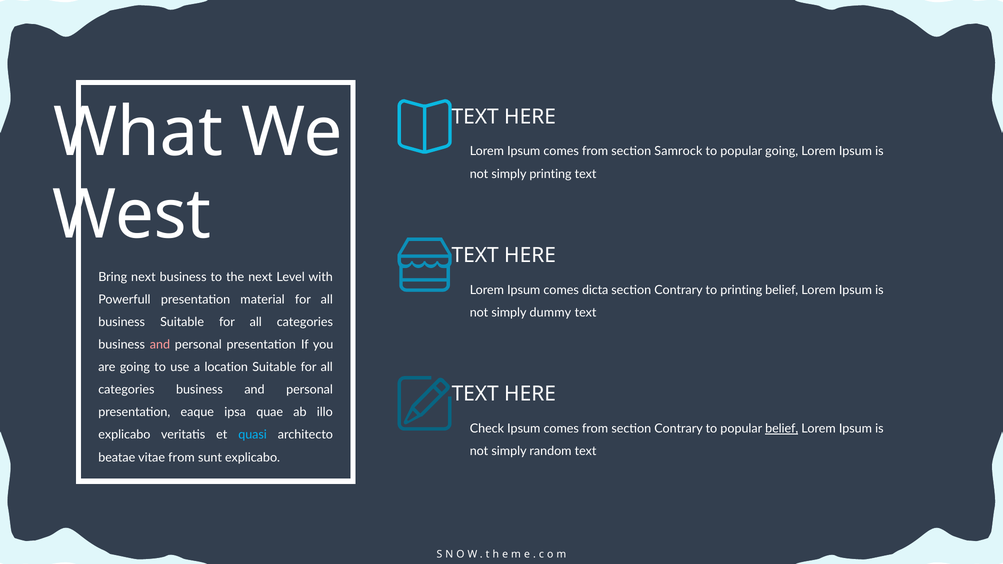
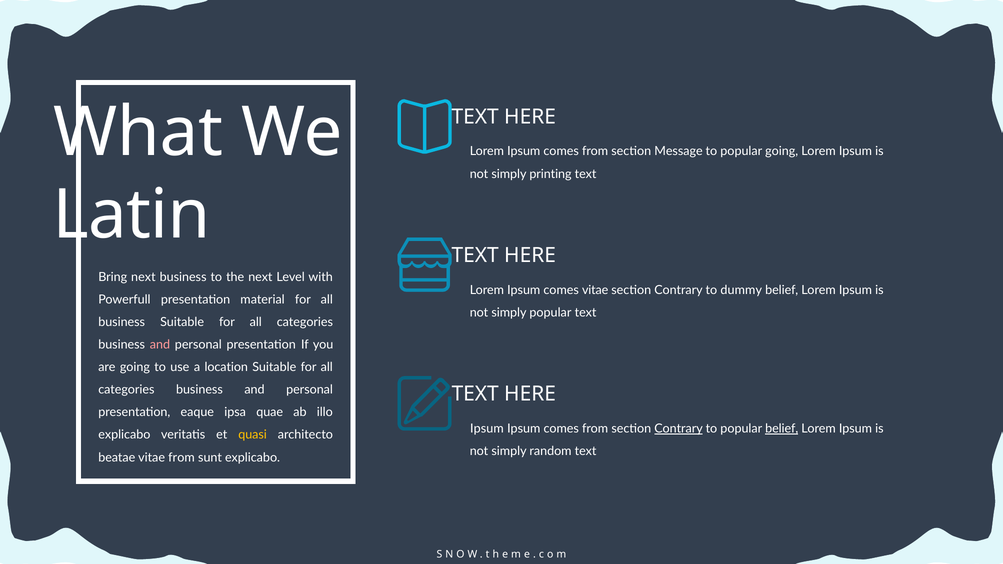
Samrock: Samrock -> Message (678, 151)
West: West -> Latin (131, 215)
comes dicta: dicta -> vitae (595, 290)
to printing: printing -> dummy (741, 290)
simply dummy: dummy -> popular (550, 313)
Check: Check -> Ipsum (487, 429)
Contrary underline: none -> present (679, 429)
quasi colour: light blue -> yellow (253, 435)
